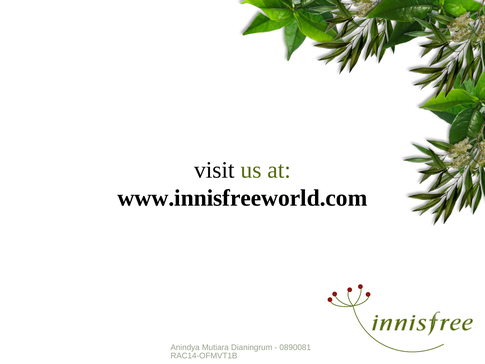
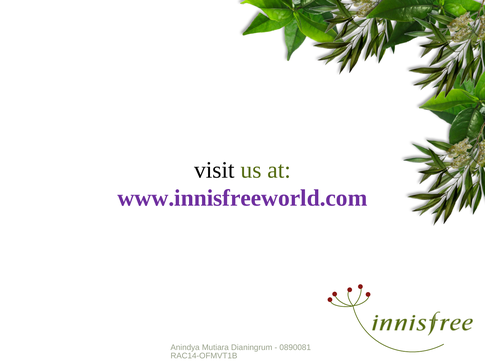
www.innisfreeworld.com colour: black -> purple (242, 198)
